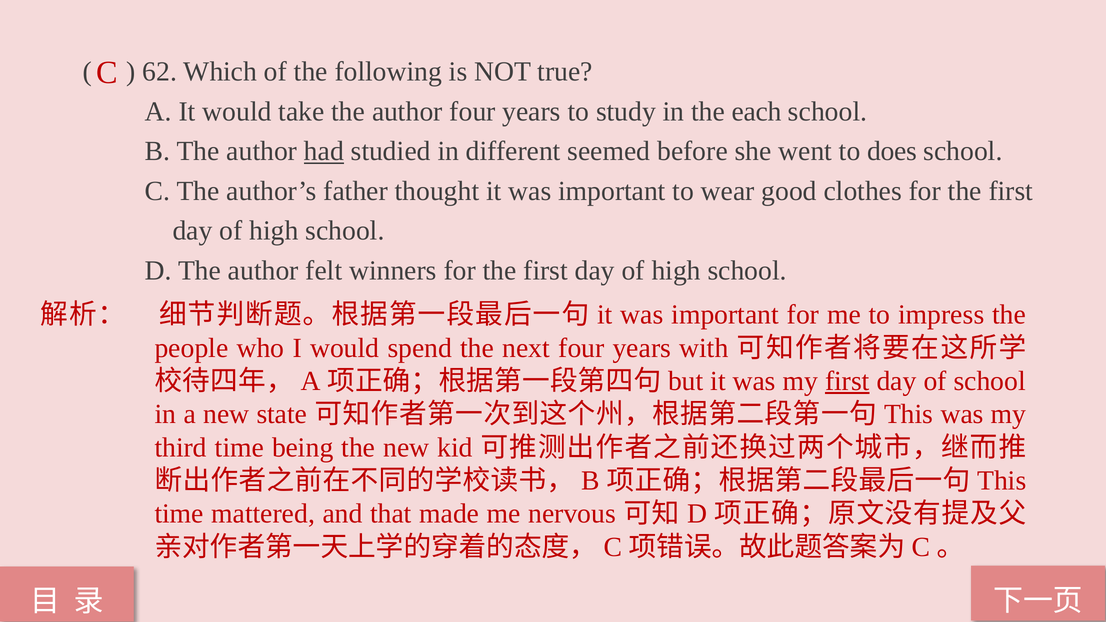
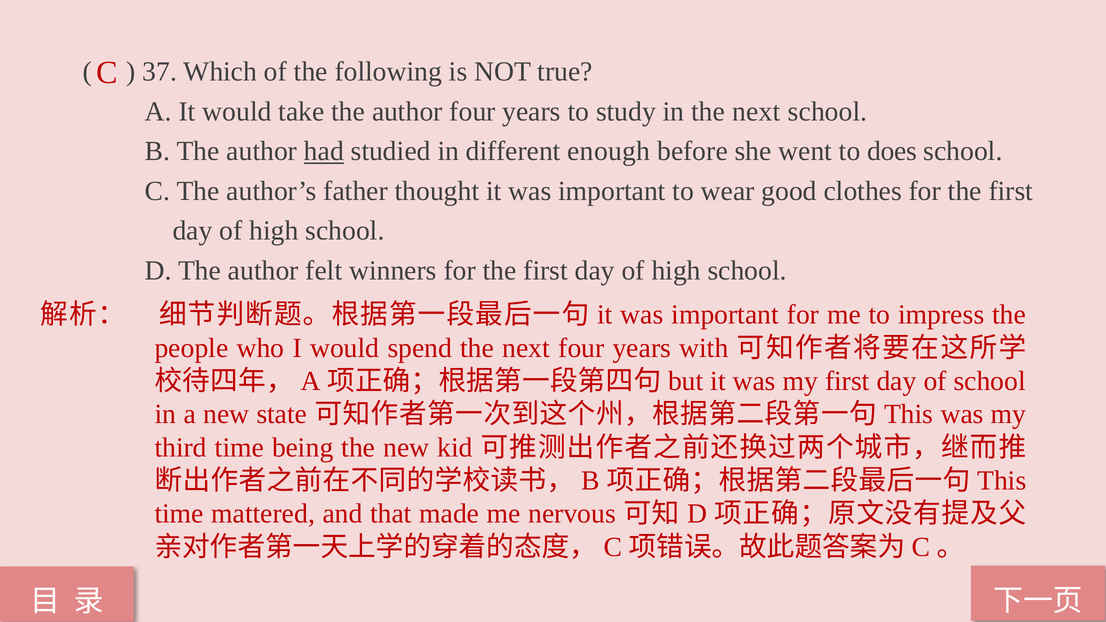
62: 62 -> 37 (160, 72)
in the each: each -> next (756, 111)
seemed: seemed -> enough (609, 151)
first underline: present -> none (847, 381)
